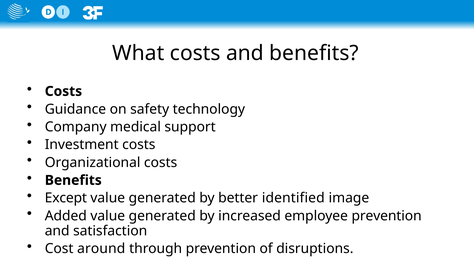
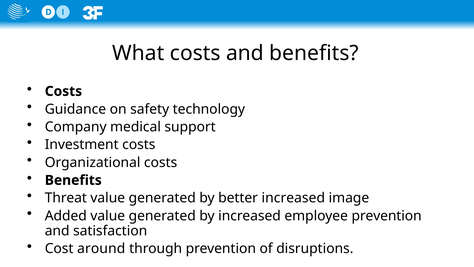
Except: Except -> Threat (66, 198)
better identified: identified -> increased (293, 198)
